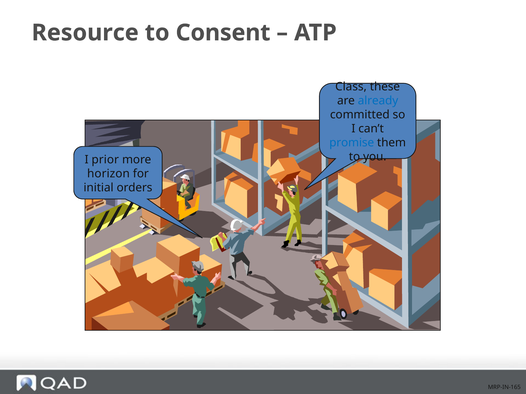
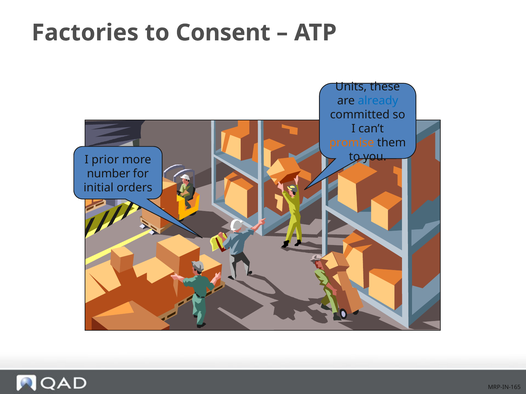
Resource: Resource -> Factories (85, 33)
Class: Class -> Units (351, 87)
promise colour: blue -> orange (352, 143)
horizon: horizon -> number (109, 174)
